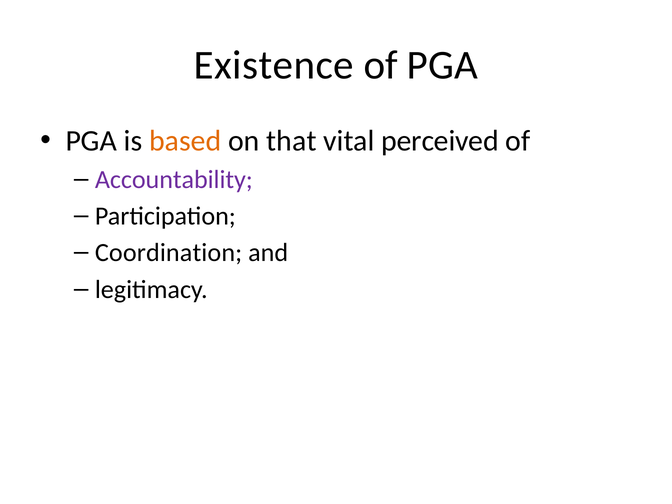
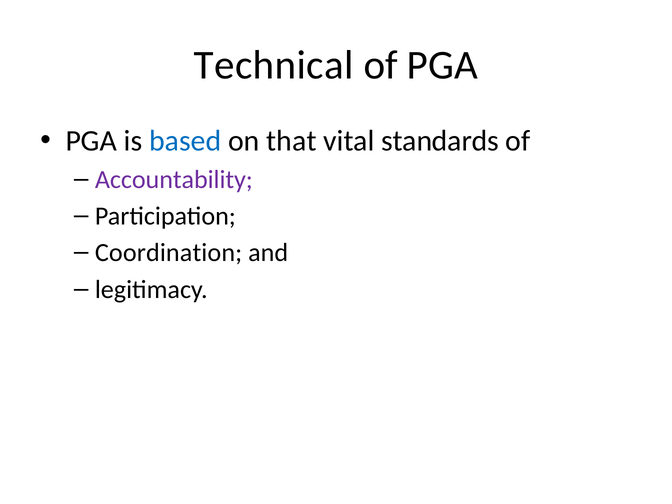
Existence: Existence -> Technical (274, 65)
based colour: orange -> blue (185, 141)
perceived: perceived -> standards (440, 141)
